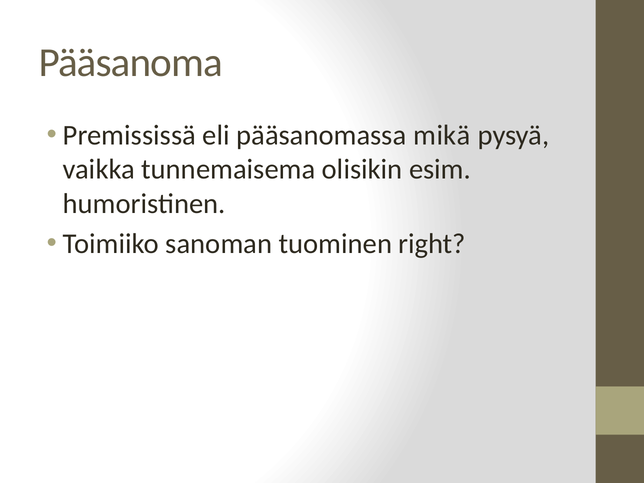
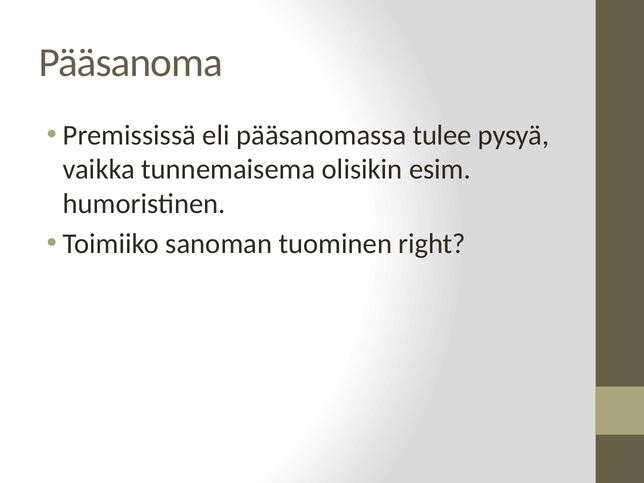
mikä: mikä -> tulee (442, 135)
